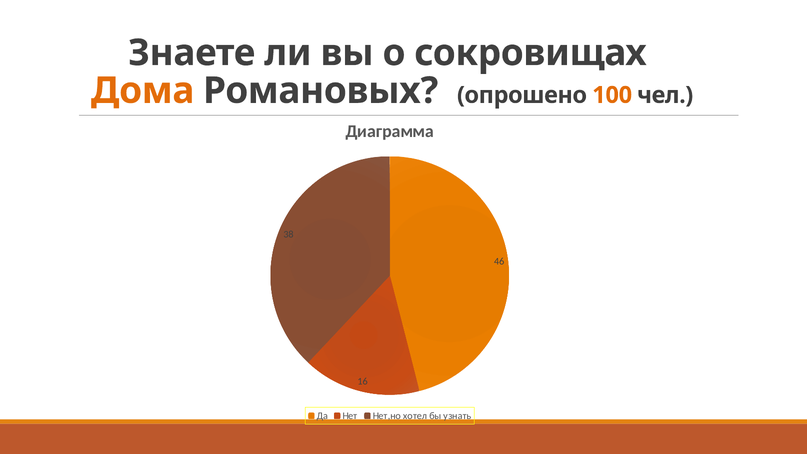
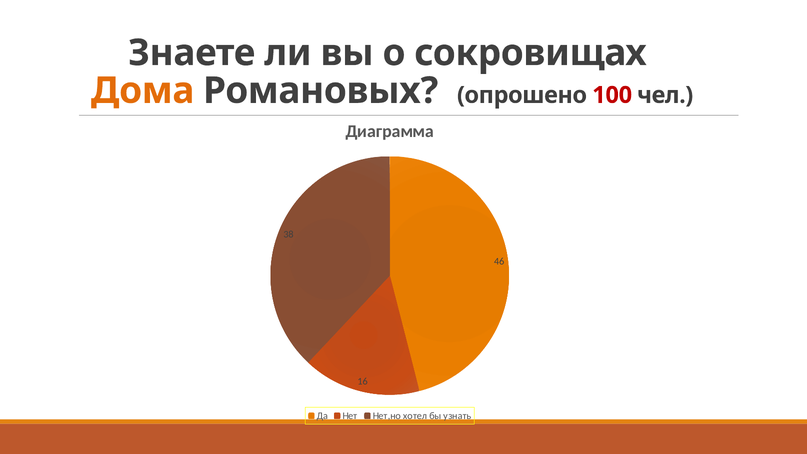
100 colour: orange -> red (612, 95)
